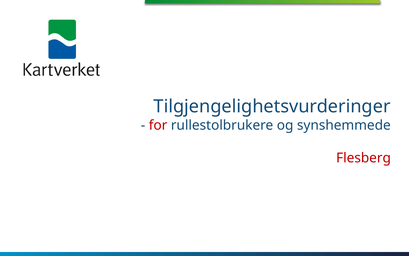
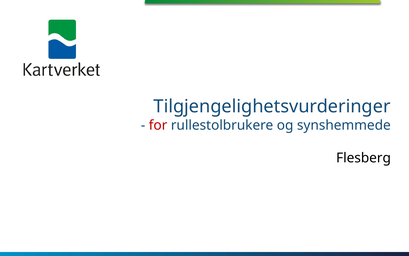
Flesberg colour: red -> black (364, 158)
